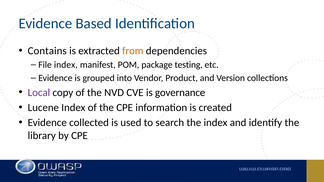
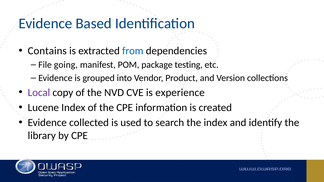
from colour: orange -> blue (133, 51)
File index: index -> going (66, 65)
governance: governance -> experience (180, 93)
